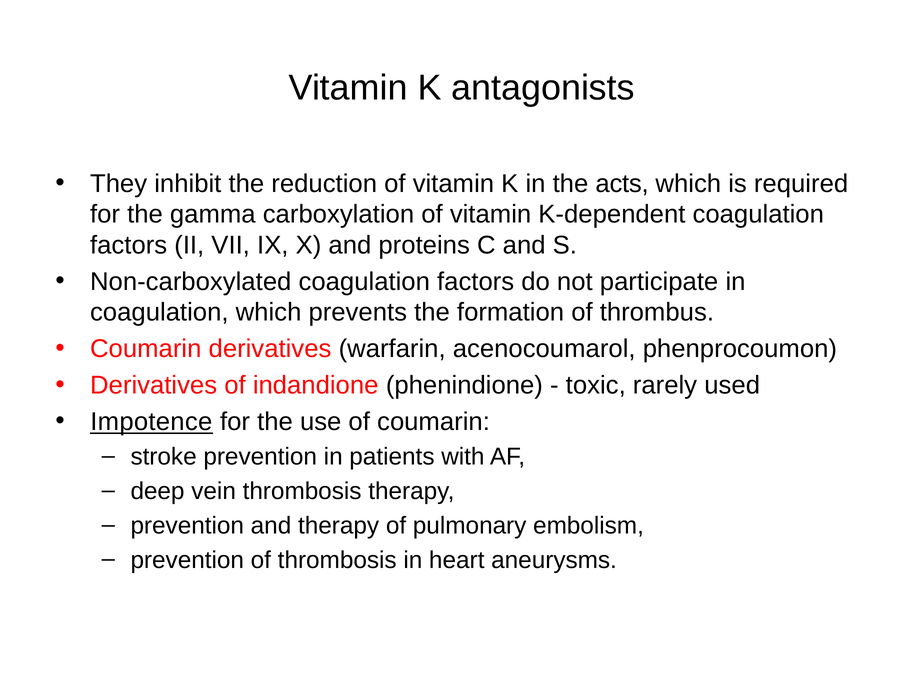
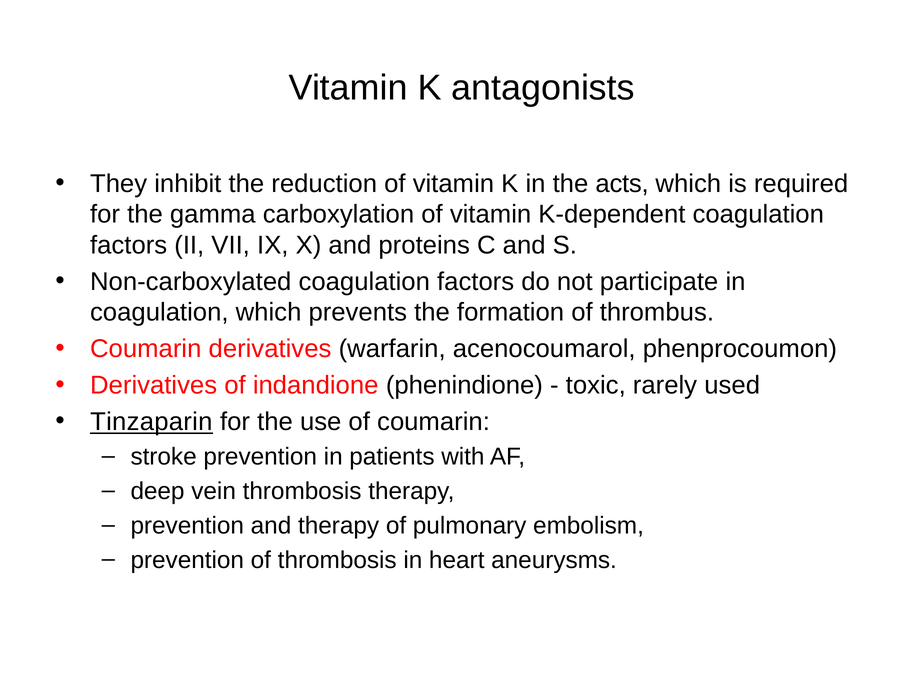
Impotence: Impotence -> Tinzaparin (151, 422)
